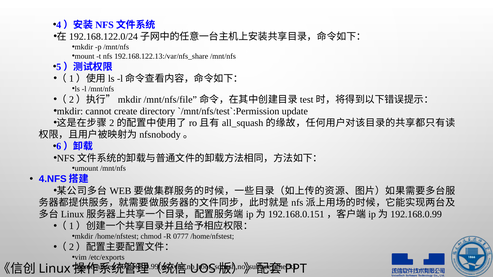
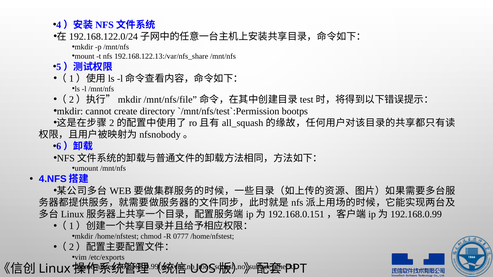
update: update -> bootps (295, 111)
